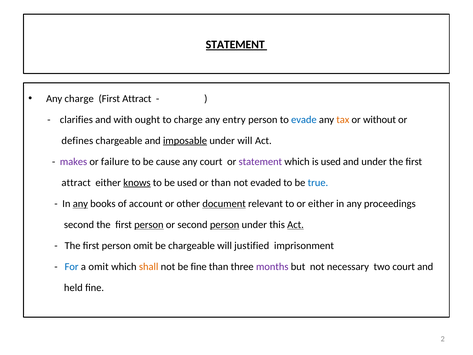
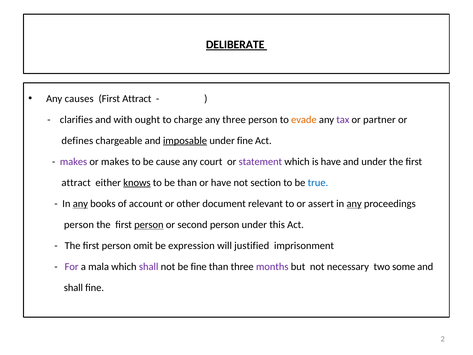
STATEMENT: STATEMENT -> DELIBERATE (235, 45)
Any charge: charge -> causes (79, 98)
any entry: entry -> three (234, 119)
evade colour: blue -> orange (304, 119)
tax colour: orange -> purple (343, 119)
without: without -> partner (379, 119)
under will: will -> fine (245, 140)
or failure: failure -> makes (115, 161)
is used: used -> have (331, 161)
be used: used -> than (187, 182)
or than: than -> have (221, 182)
evaded: evaded -> section (266, 182)
document underline: present -> none (224, 203)
or either: either -> assert (321, 203)
any underline: none -> present (354, 203)
second: second -> person (79, 225)
person underline: present -> none (225, 225)
Act underline: present -> none (296, 225)
be chargeable: chargeable -> expression (191, 246)
For colour: blue -> purple (72, 267)
a omit: omit -> mala (99, 267)
shall colour: orange -> purple (149, 267)
two court: court -> some (404, 267)
held: held -> shall (73, 288)
